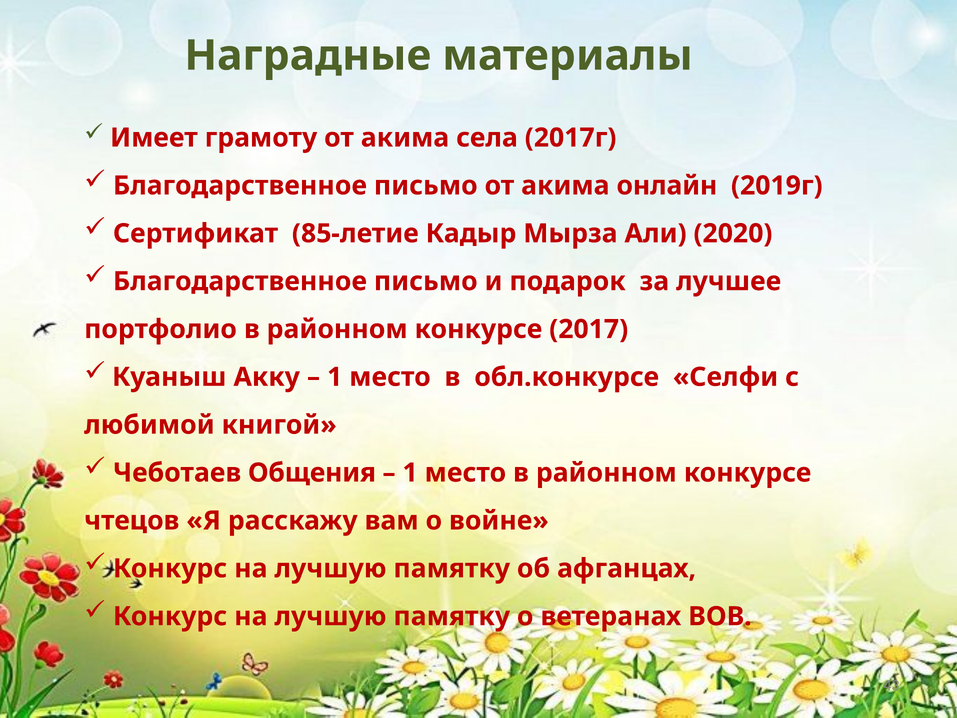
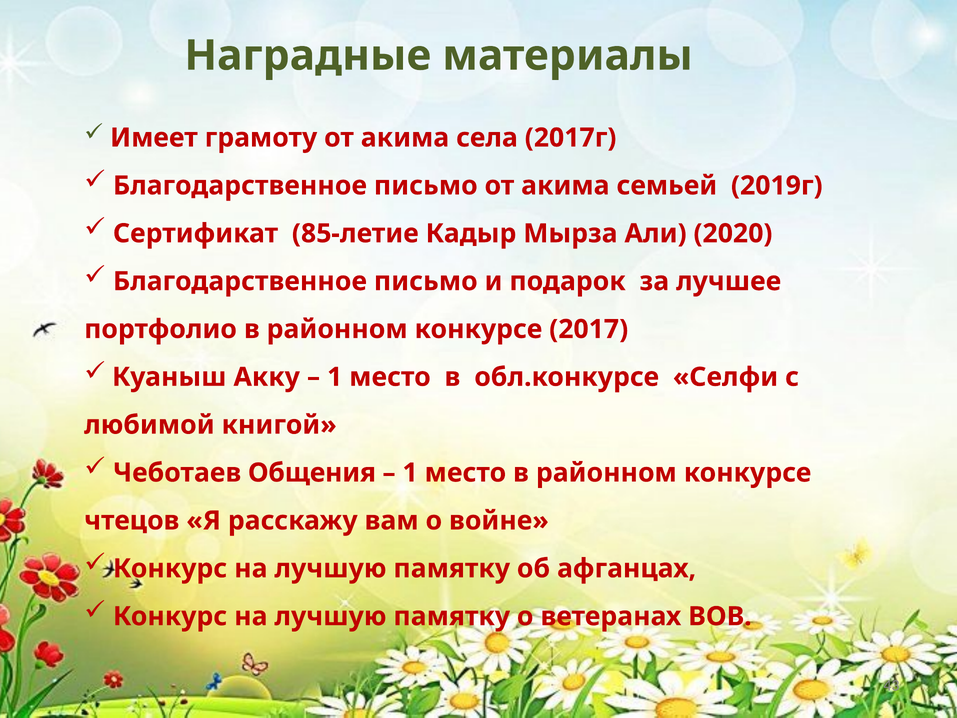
онлайн: онлайн -> семьей (667, 186)
